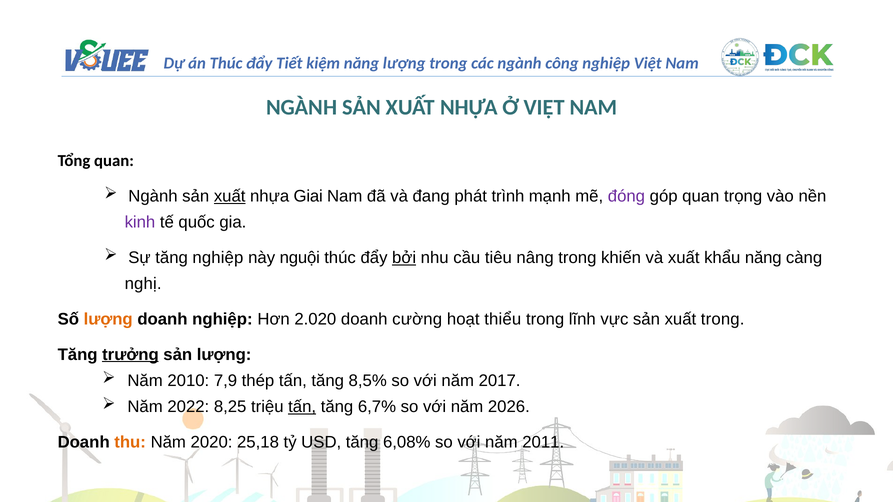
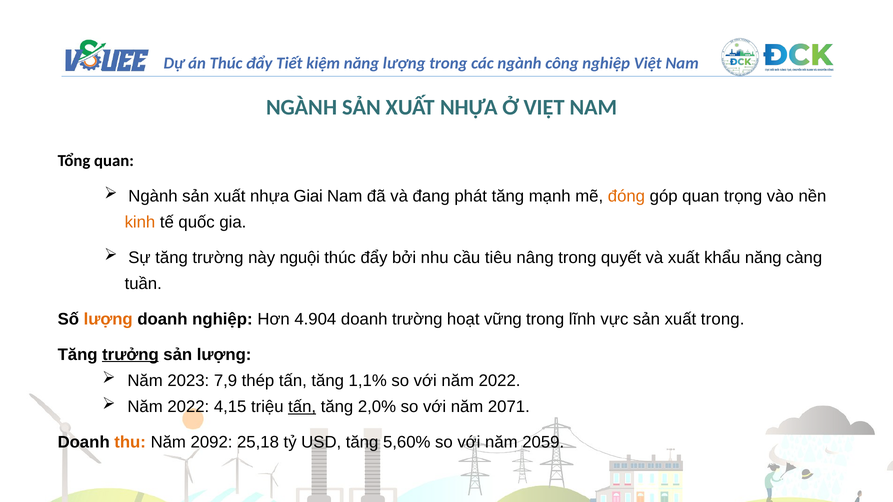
xuất underline: present -> none (230, 196)
phát trình: trình -> tăng (508, 196)
đóng colour: purple -> orange (626, 196)
kinh colour: purple -> orange (140, 222)
tăng nghiệp: nghiệp -> trường (218, 258)
bởi underline: present -> none (404, 258)
khiến: khiến -> quyết (621, 258)
nghị: nghị -> tuần (143, 284)
2.020: 2.020 -> 4.904 (315, 319)
doanh cường: cường -> trường (417, 319)
thiểu: thiểu -> vững (503, 319)
2010: 2010 -> 2023 (188, 381)
8,5%: 8,5% -> 1,1% (368, 381)
với năm 2017: 2017 -> 2022 (500, 381)
8,25: 8,25 -> 4,15 (230, 407)
6,7%: 6,7% -> 2,0% (377, 407)
2026: 2026 -> 2071 (509, 407)
2020: 2020 -> 2092 (212, 442)
6,08%: 6,08% -> 5,60% (407, 442)
2011: 2011 -> 2059 (543, 442)
